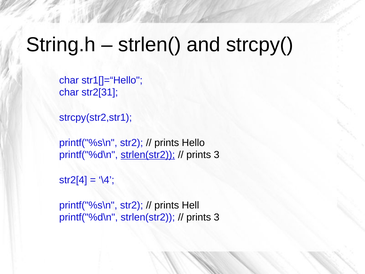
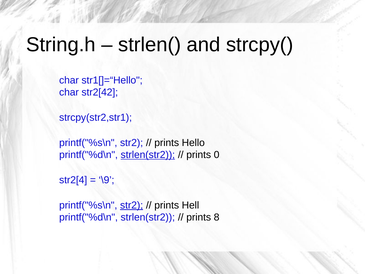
str2[31: str2[31 -> str2[42 (100, 92)
3: 3 -> 0 (217, 155)
\4: \4 -> \9 (107, 180)
str2 underline: none -> present (132, 205)
3: 3 -> 8 (217, 217)
